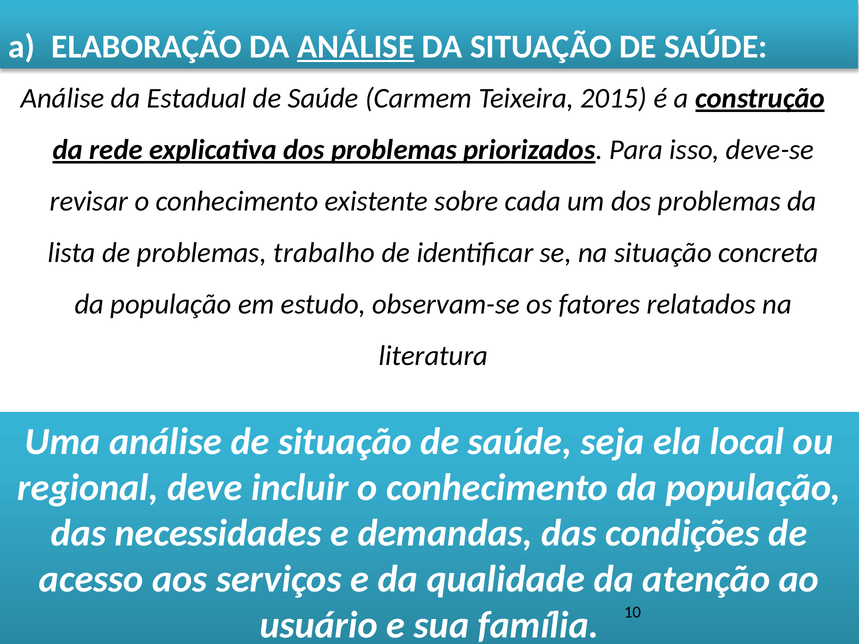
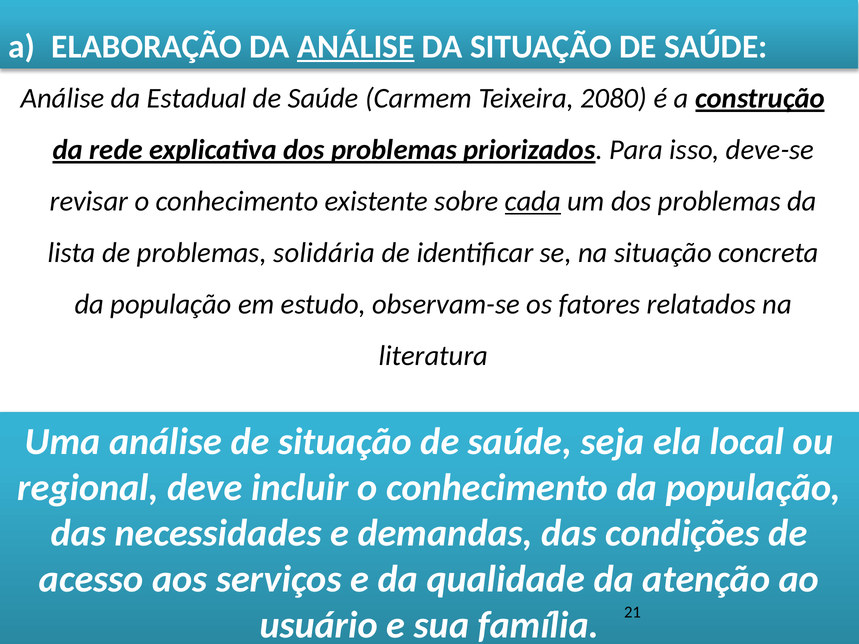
2015: 2015 -> 2080 (614, 98)
cada underline: none -> present (533, 202)
trabalho: trabalho -> solidária (324, 253)
10: 10 -> 21 (632, 613)
